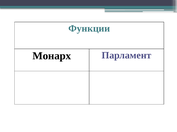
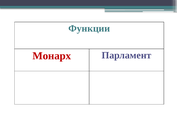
Монарх colour: black -> red (52, 56)
